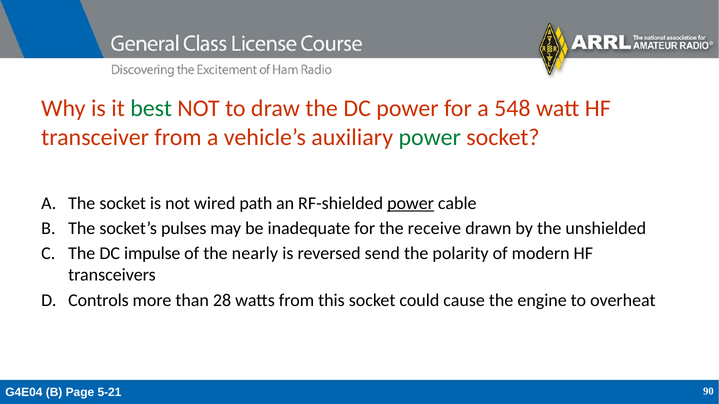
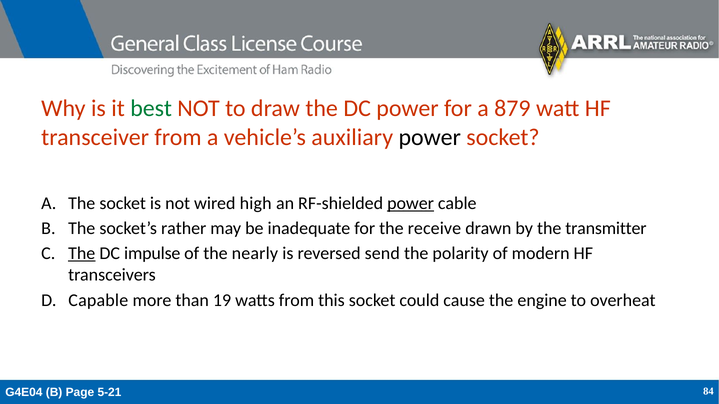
548: 548 -> 879 (512, 109)
power colour: green -> black (430, 137)
path: path -> high (256, 203)
pulses: pulses -> rather (184, 229)
unshielded: unshielded -> transmitter (606, 229)
The underline: none -> present (82, 254)
Controls: Controls -> Capable (98, 300)
28: 28 -> 19 (222, 300)
90: 90 -> 84 (708, 392)
